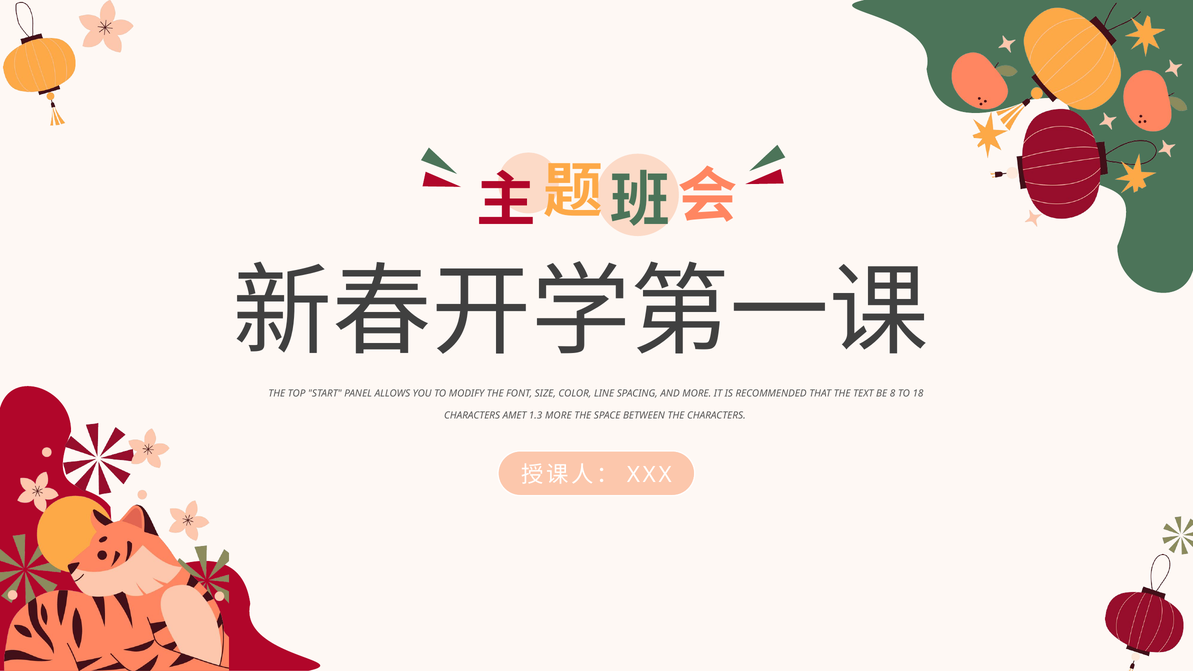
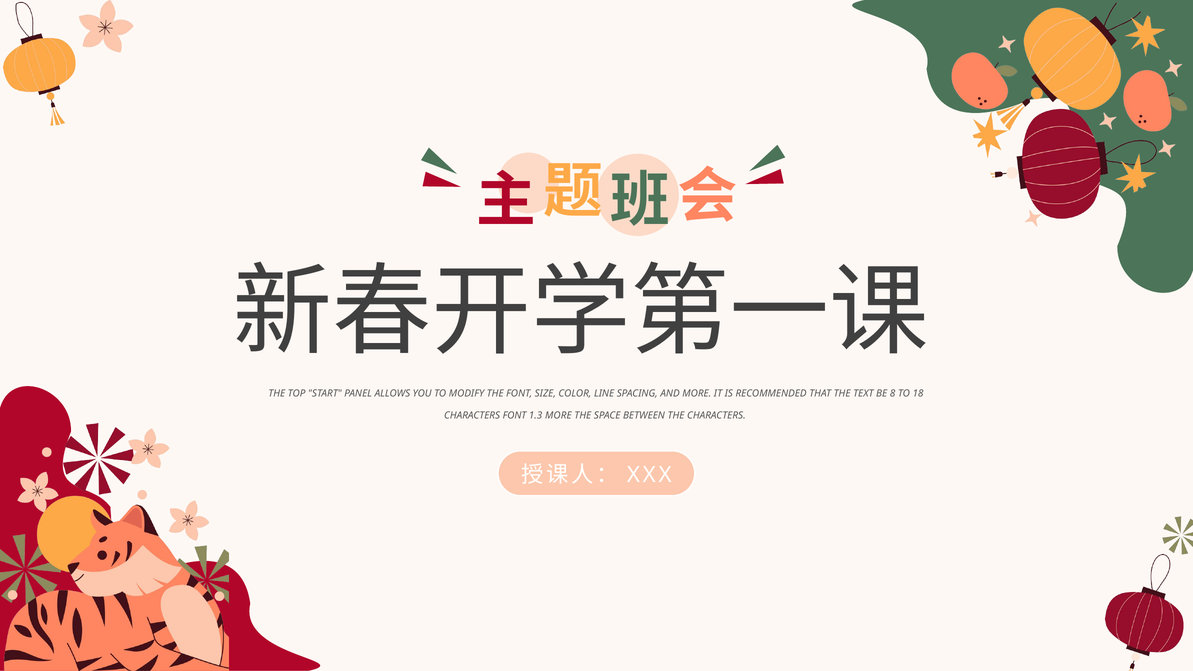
CHARACTERS AMET: AMET -> FONT (515, 416)
